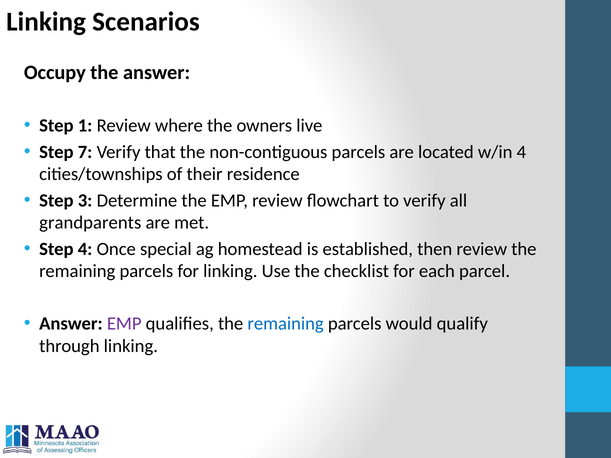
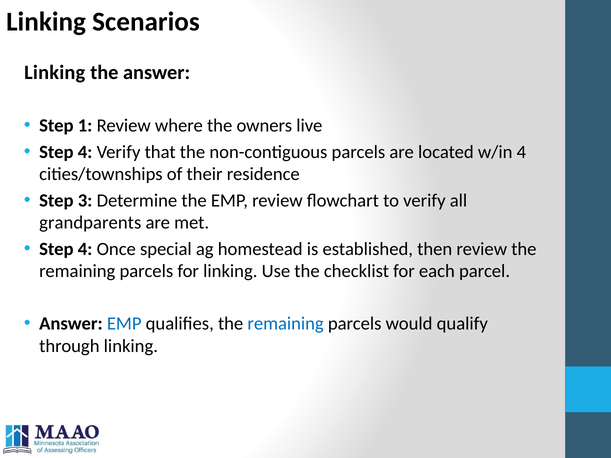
Occupy: Occupy -> Linking (55, 73)
7: 7 -> 4 (85, 152)
EMP colour: purple -> blue (124, 324)
